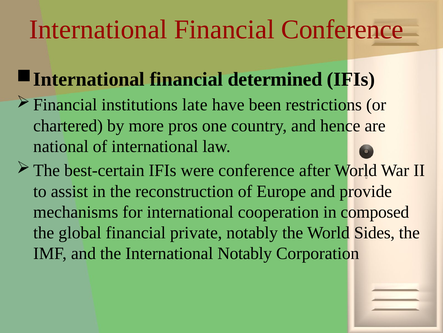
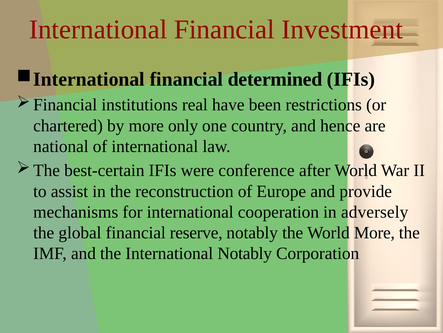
Financial Conference: Conference -> Investment (342, 30)
late: late -> real (195, 105)
pros: pros -> only (183, 125)
composed: composed -> adversely (375, 212)
private: private -> reserve (196, 232)
World Sides: Sides -> More (374, 232)
